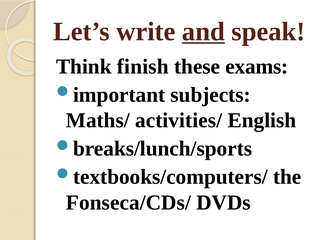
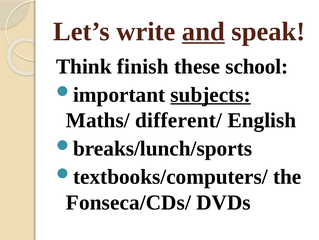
exams: exams -> school (257, 66)
subjects underline: none -> present (211, 95)
activities/: activities/ -> different/ (179, 120)
